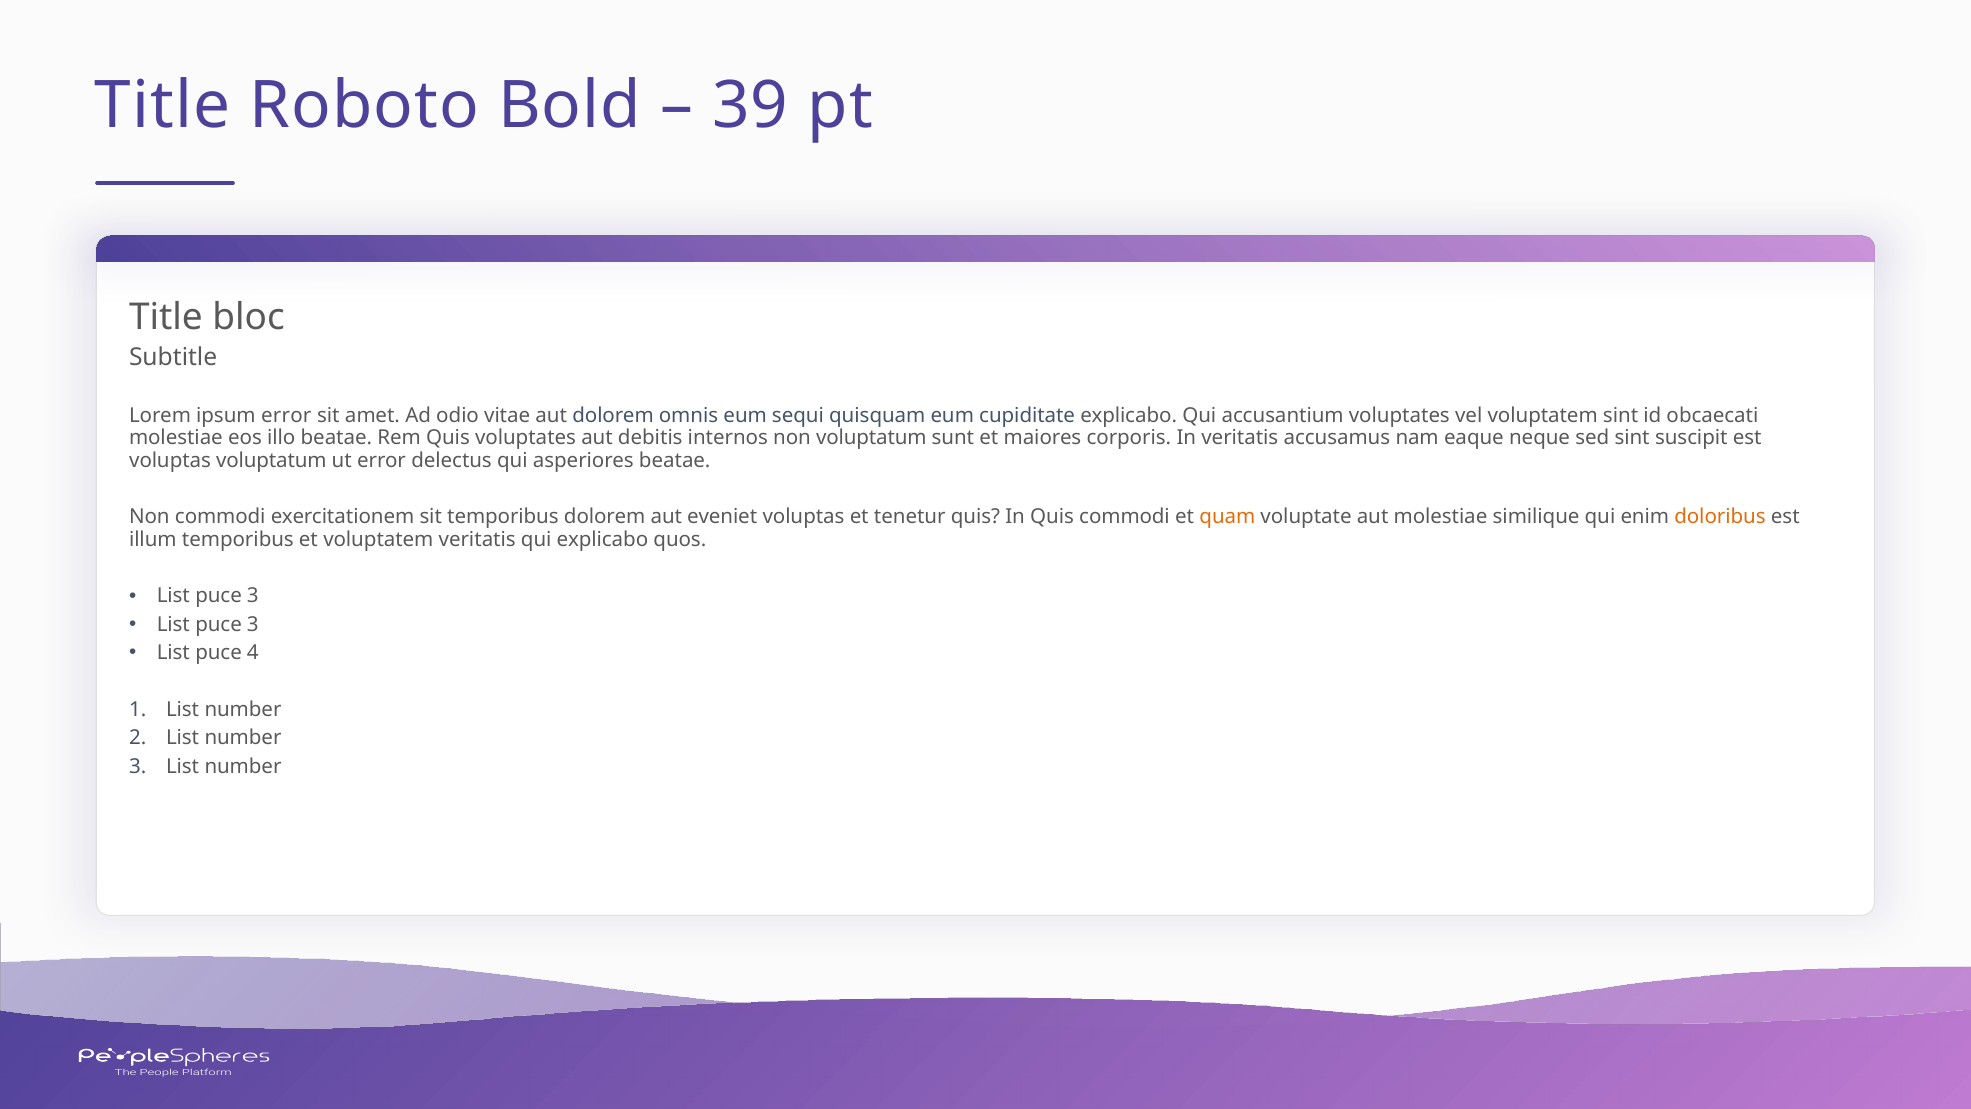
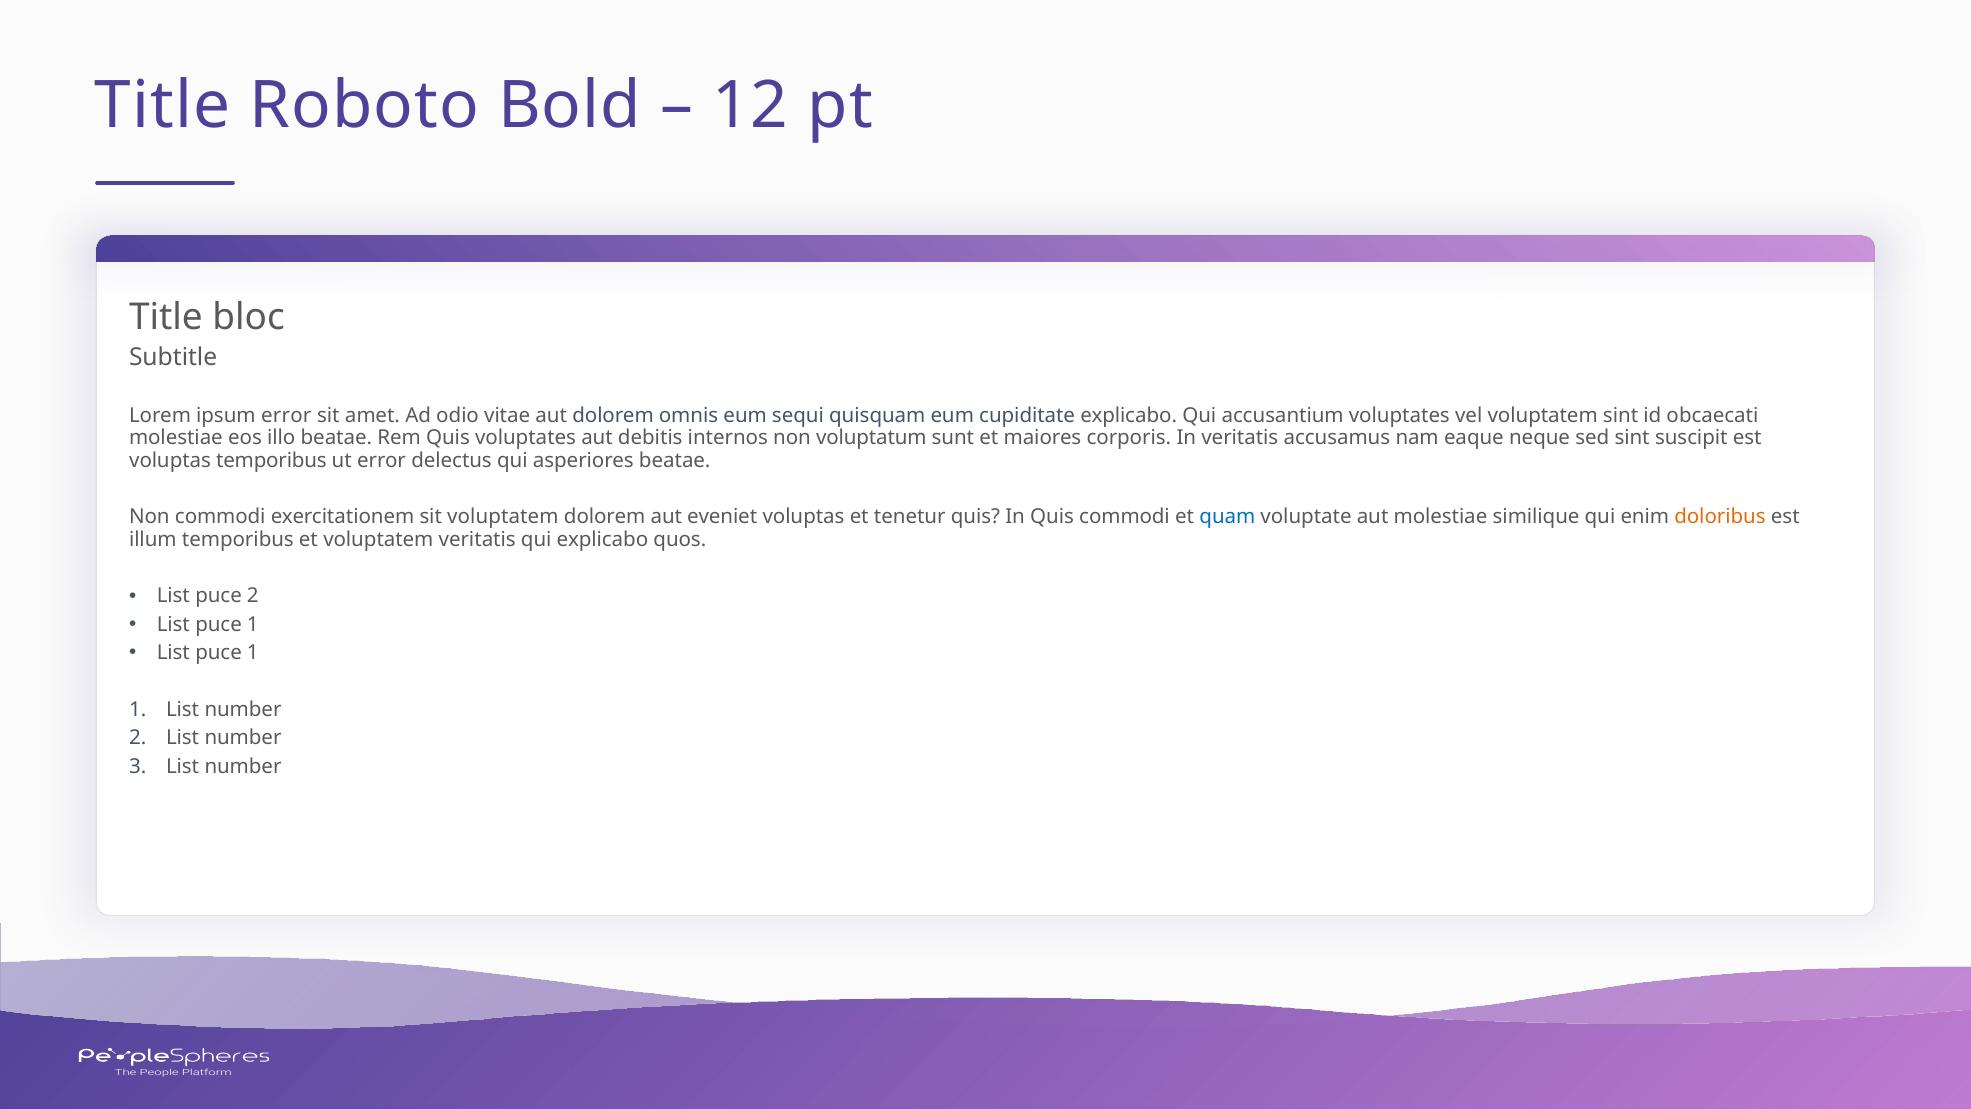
39: 39 -> 12 (750, 106)
voluptas voluptatum: voluptatum -> temporibus (271, 460)
sit temporibus: temporibus -> voluptatem (503, 517)
quam colour: orange -> blue (1227, 517)
3: 3 -> 2 (253, 596)
3: 3 -> 1 (253, 624)
4: 4 -> 1 (253, 653)
